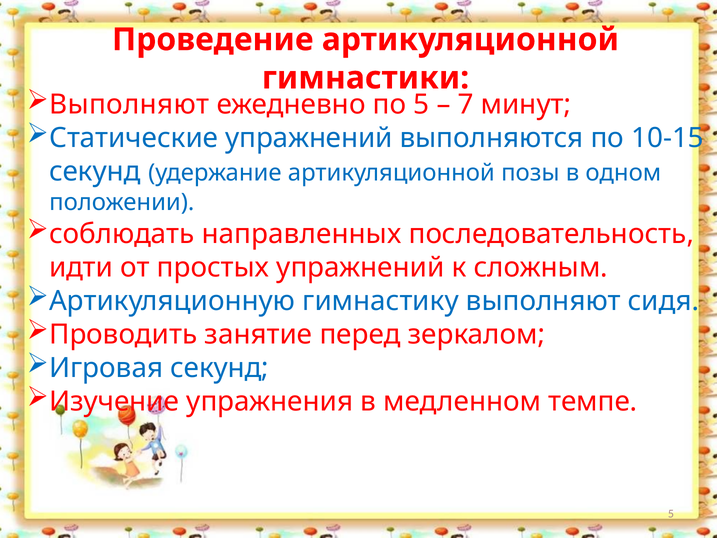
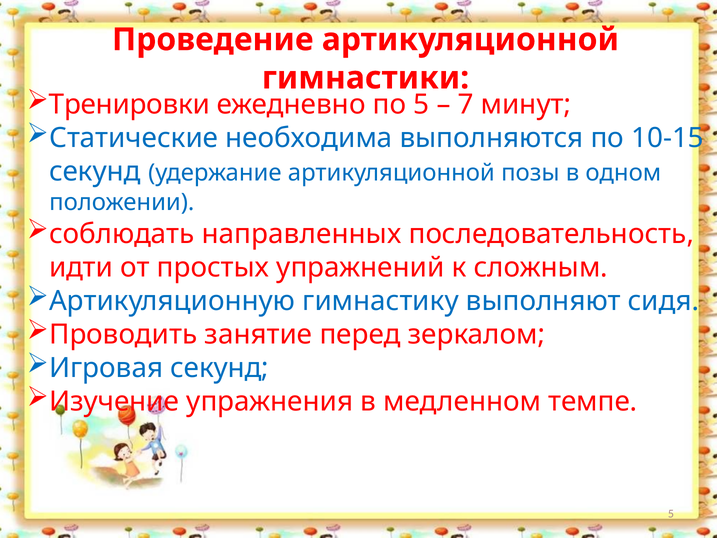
Выполняют: Выполняют -> Тренировки (129, 105)
Статические упражнений: упражнений -> необходима (309, 138)
